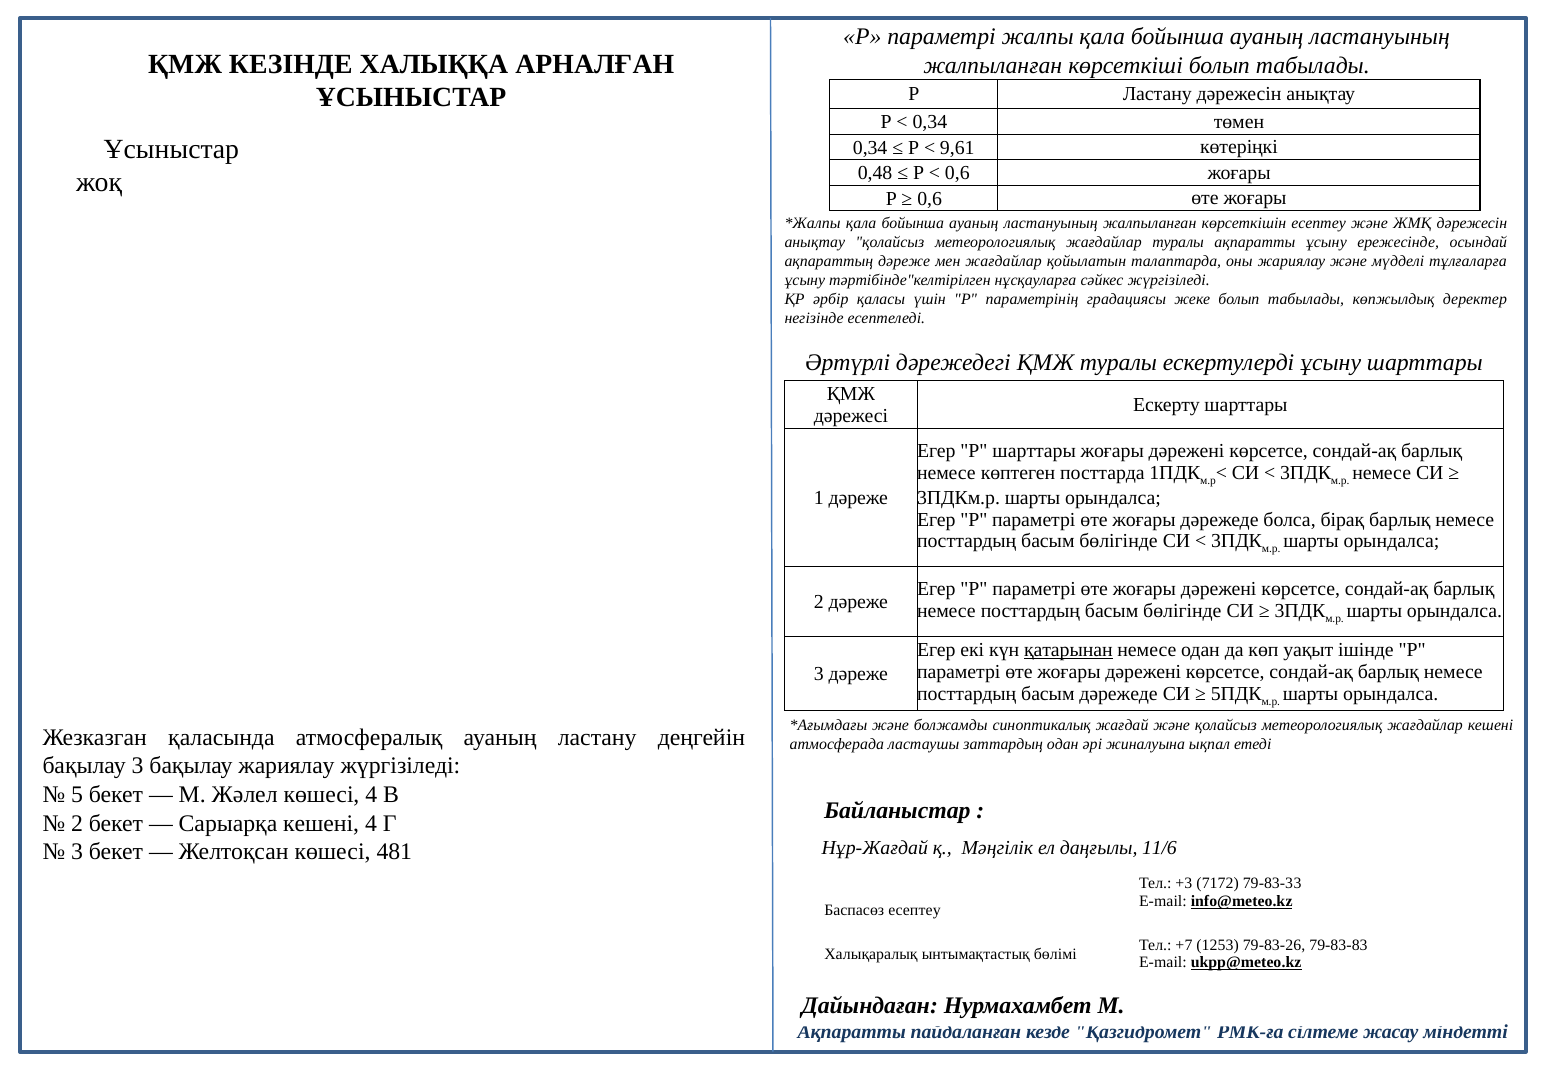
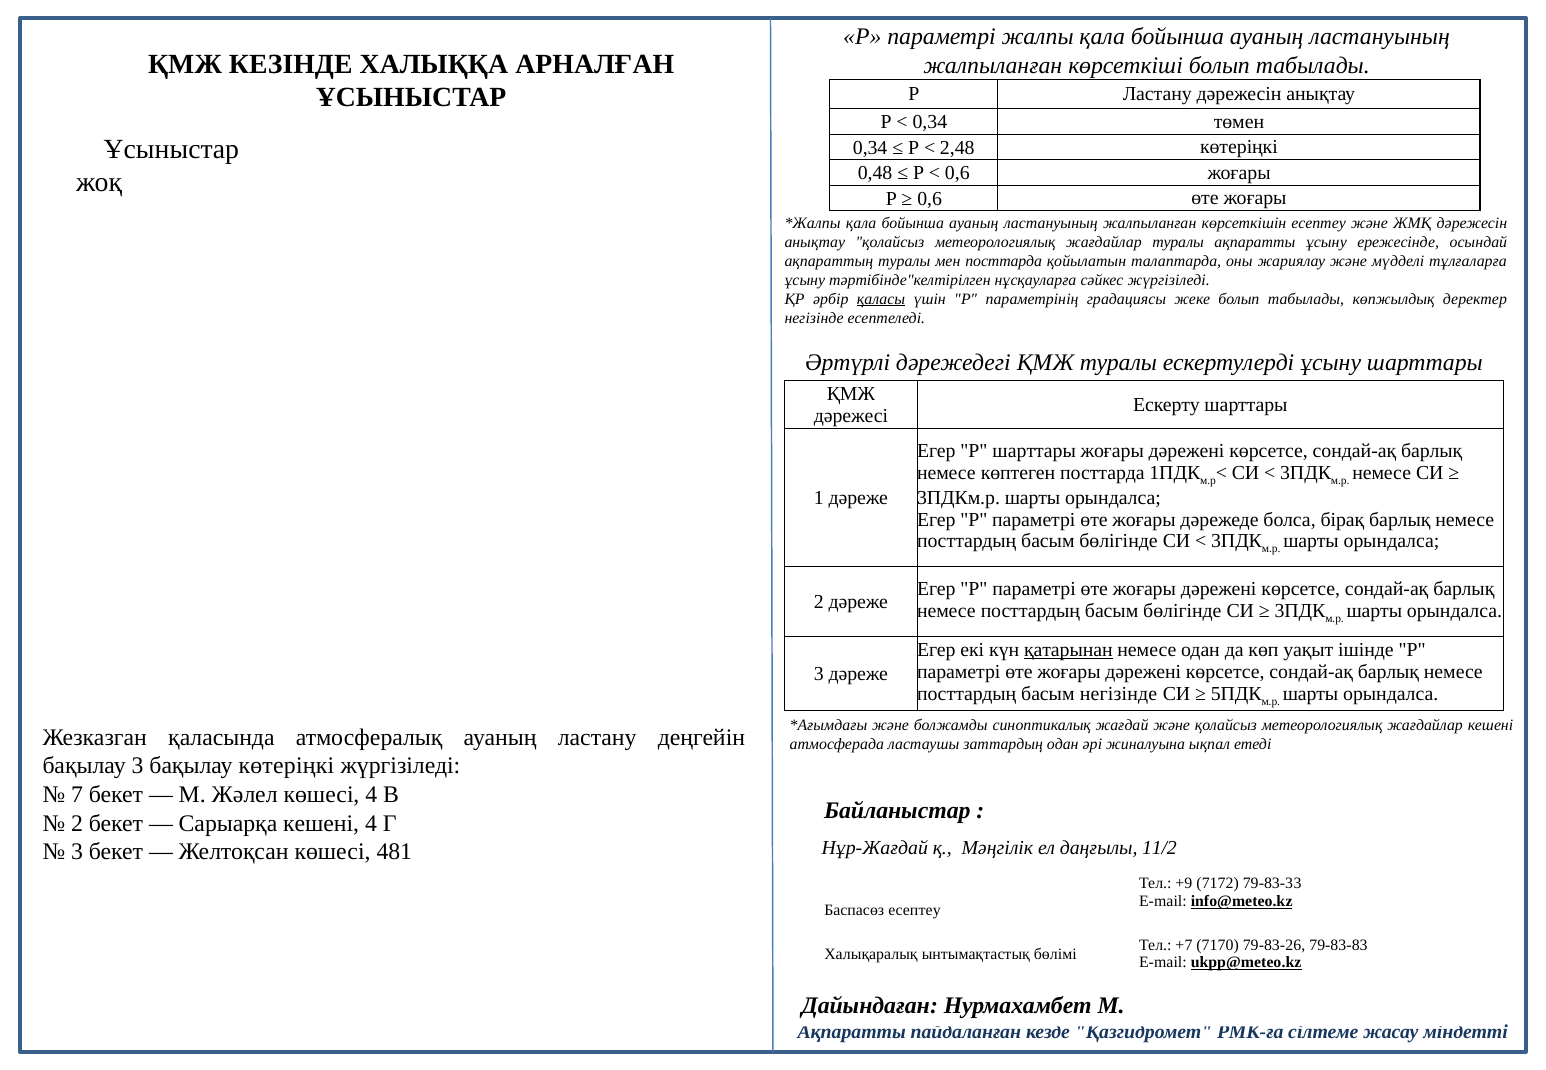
9,61: 9,61 -> 2,48 (957, 148)
ақпараттың дәреже: дәреже -> туралы (904, 261)
мен жағдайлар: жағдайлар -> посттарда (1004, 261)
қаласы underline: none -> present (881, 299)
басым дәрежеде: дәрежеде -> негізінде (1118, 694)
бақылау жариялау: жариялау -> көтеріңкі (286, 766)
5: 5 -> 7 (77, 795)
11/6: 11/6 -> 11/2 (1159, 848)
+3: +3 -> +9 (1184, 884)
1253: 1253 -> 7170 (1218, 945)
